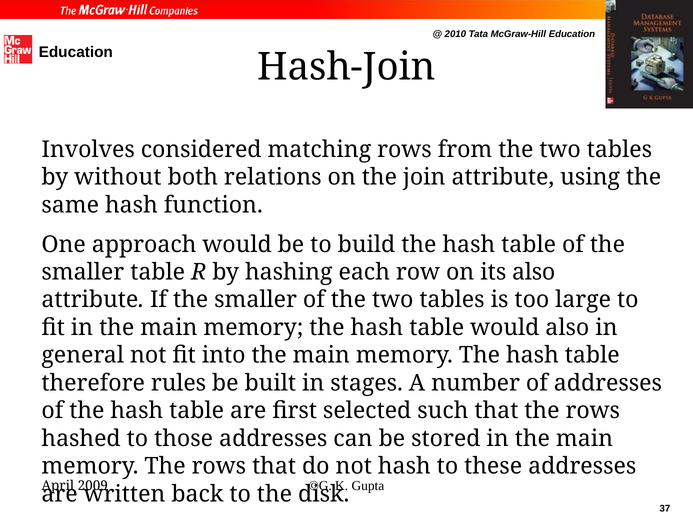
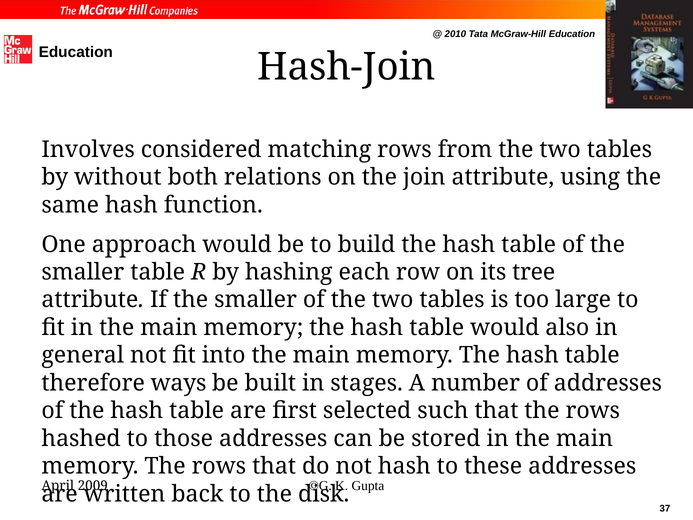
its also: also -> tree (534, 272)
rules: rules -> ways (179, 383)
